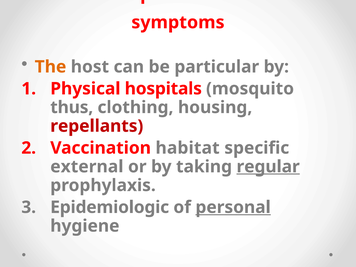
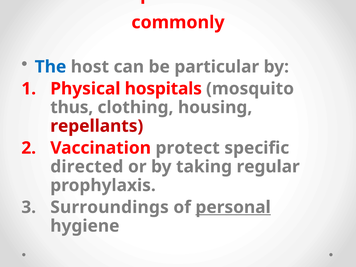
symptoms: symptoms -> commonly (178, 22)
The colour: orange -> blue (51, 67)
habitat: habitat -> protect (188, 148)
external: external -> directed (87, 167)
regular underline: present -> none (268, 167)
Epidemiologic: Epidemiologic -> Surroundings (110, 207)
